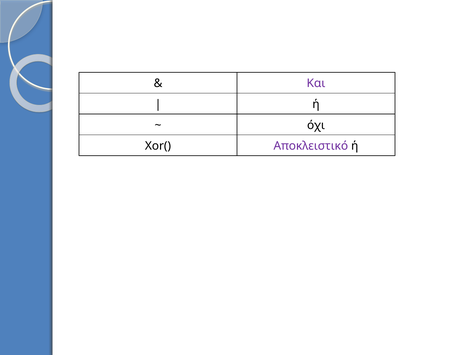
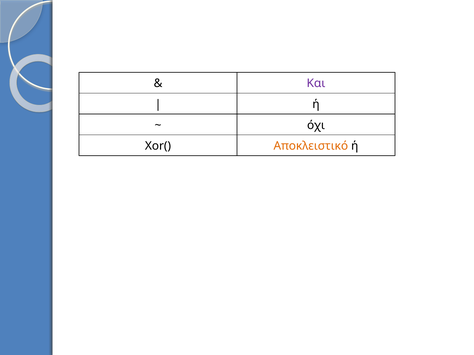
Αποκλειστικό colour: purple -> orange (311, 146)
